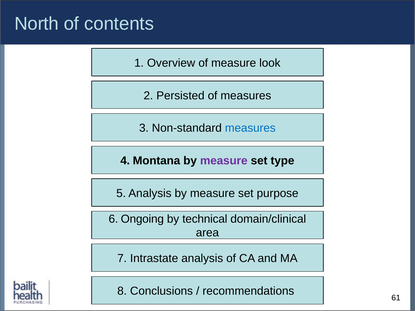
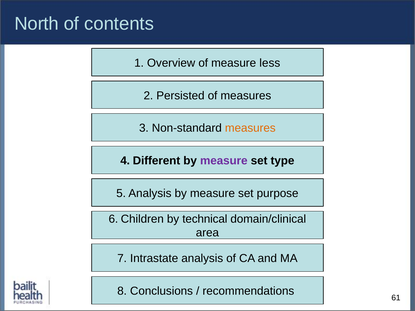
look: look -> less (270, 63)
measures colour: blue -> orange (250, 128)
Montana: Montana -> Different (156, 161)
Ongoing: Ongoing -> Children (142, 219)
